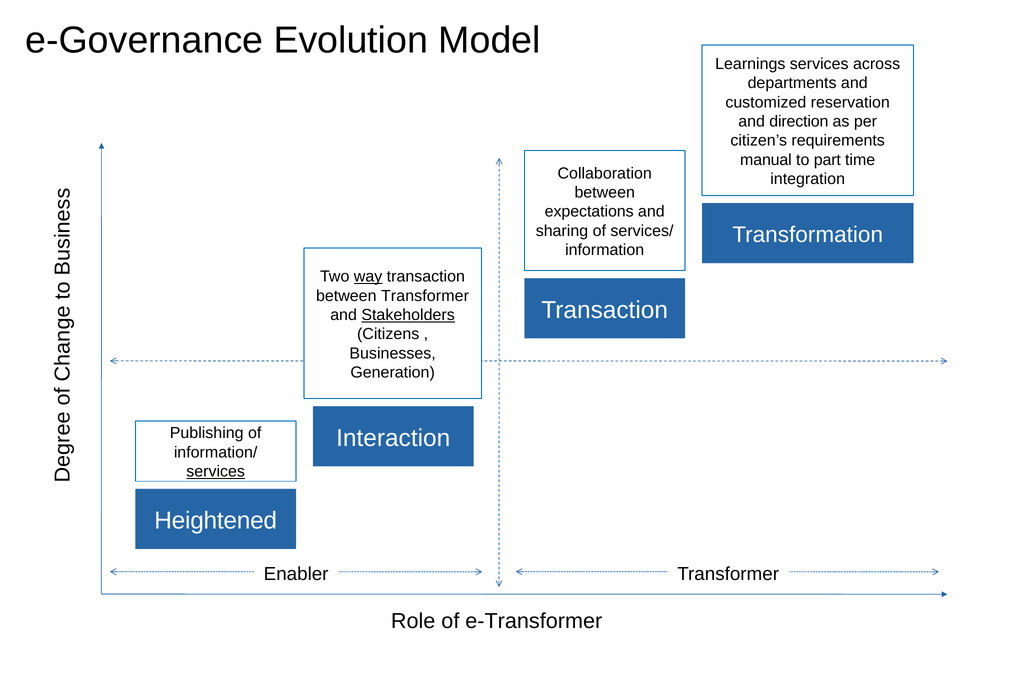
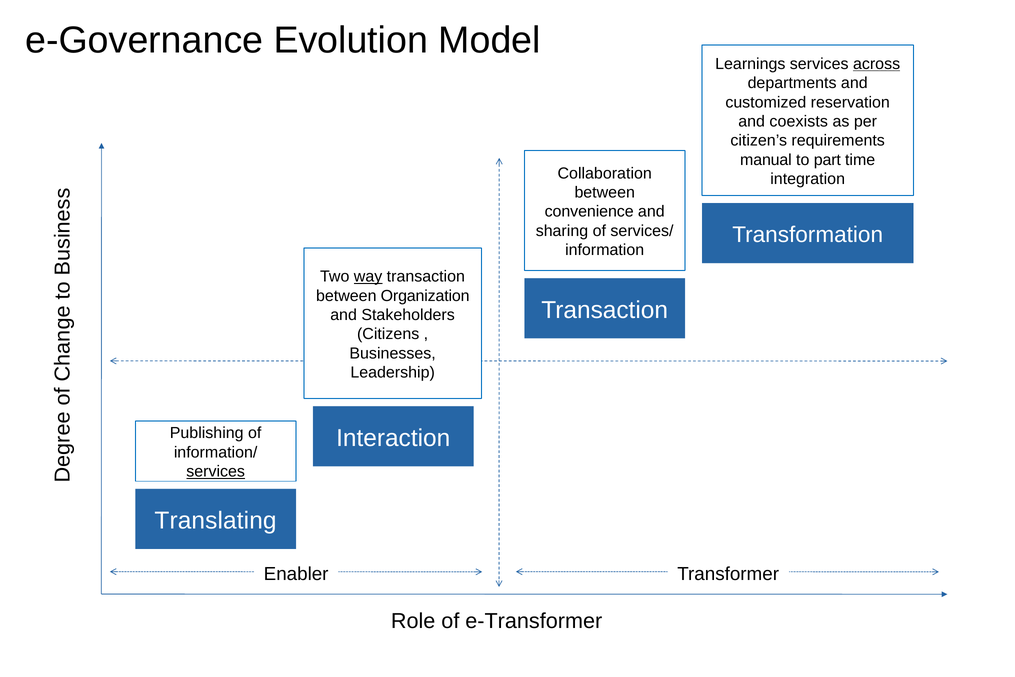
across underline: none -> present (877, 64)
direction: direction -> coexists (799, 121)
expectations: expectations -> convenience (589, 212)
between Transformer: Transformer -> Organization (425, 296)
Stakeholders underline: present -> none (408, 315)
Generation: Generation -> Leadership (393, 372)
Heightened: Heightened -> Translating (216, 520)
